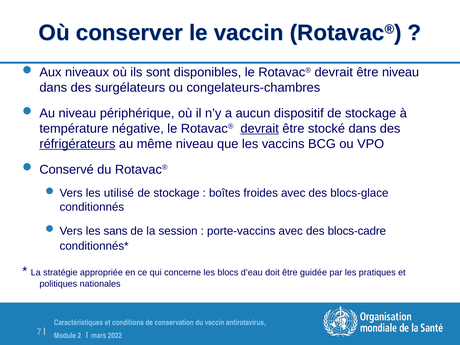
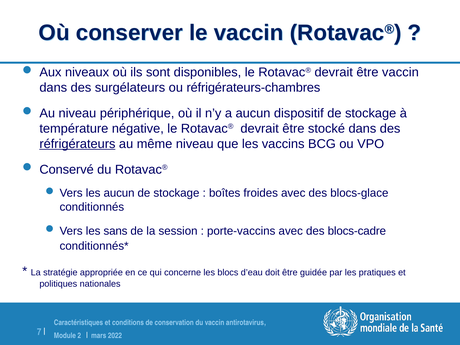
être niveau: niveau -> vaccin (400, 72)
congelateurs-chambres: congelateurs-chambres -> réfrigérateurs-chambres (253, 88)
devrait underline: present -> none (260, 129)
les utilisé: utilisé -> aucun (119, 193)
